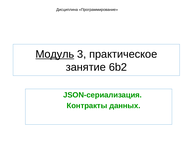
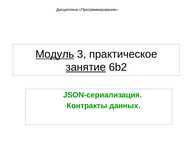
занятие underline: none -> present (86, 67)
